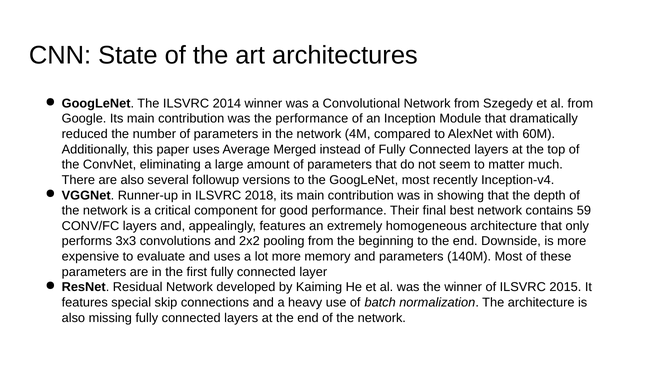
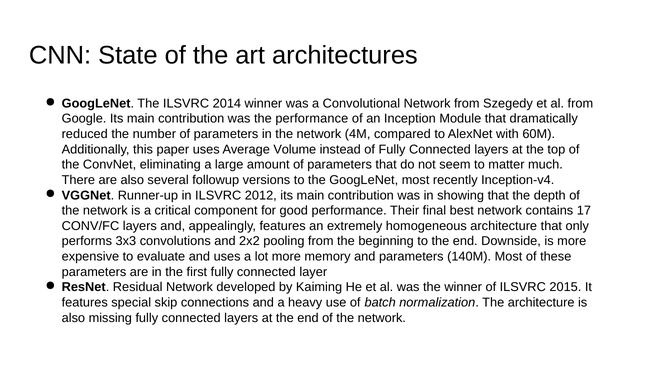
Merged: Merged -> Volume (295, 149)
2018: 2018 -> 2012 (261, 195)
59: 59 -> 17 (584, 211)
